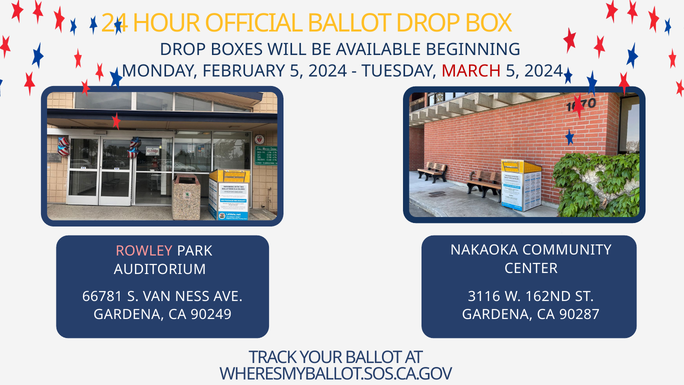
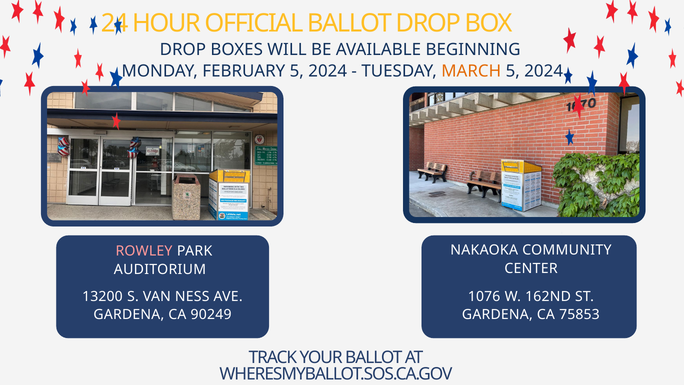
MARCH colour: red -> orange (471, 71)
66781: 66781 -> 13200 (102, 296)
3116: 3116 -> 1076 (484, 296)
90287: 90287 -> 75853 (579, 314)
